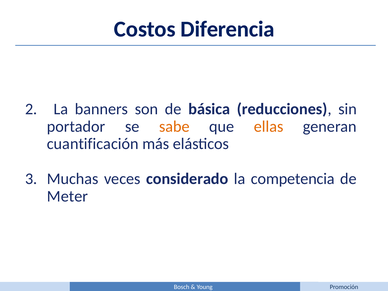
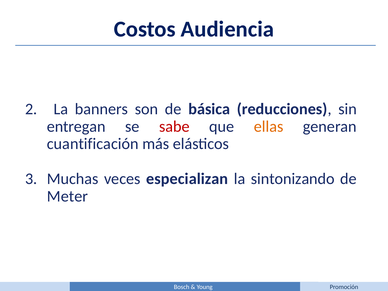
Diferencia: Diferencia -> Audiencia (227, 29)
portador: portador -> entregan (76, 126)
sabe colour: orange -> red (174, 126)
considerado: considerado -> especializan (187, 179)
competencia: competencia -> sintonizando (293, 179)
